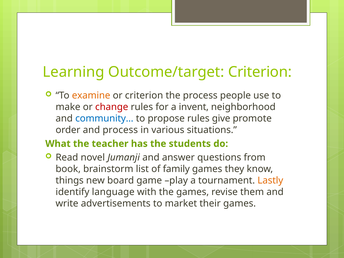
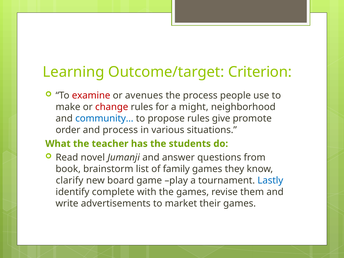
examine colour: orange -> red (91, 96)
or criterion: criterion -> avenues (144, 96)
invent: invent -> might (194, 107)
things: things -> clarify (70, 180)
Lastly colour: orange -> blue (270, 180)
language: language -> complete (113, 192)
